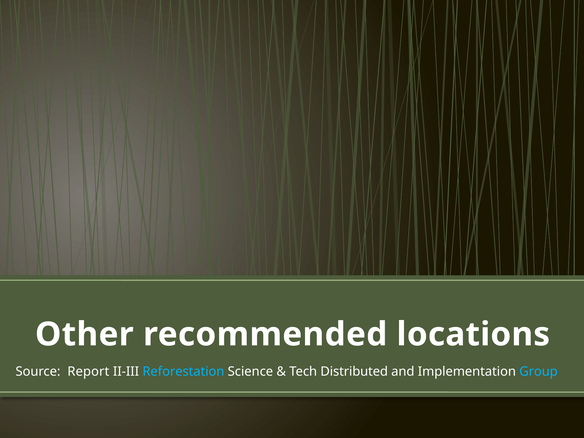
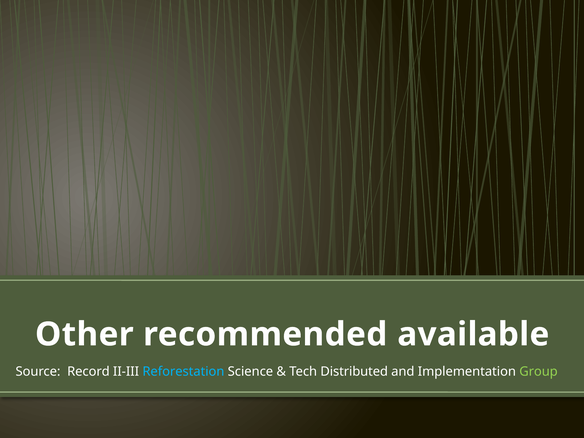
locations: locations -> available (473, 334)
Report: Report -> Record (88, 371)
Group colour: light blue -> light green (538, 371)
